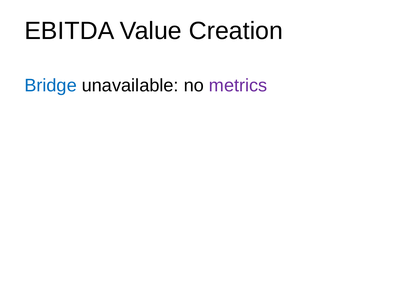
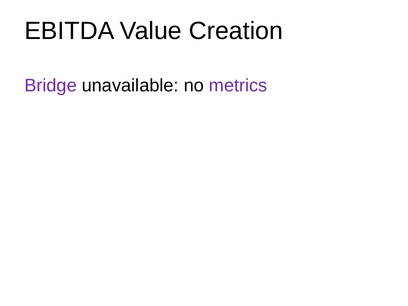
Bridge colour: blue -> purple (51, 86)
